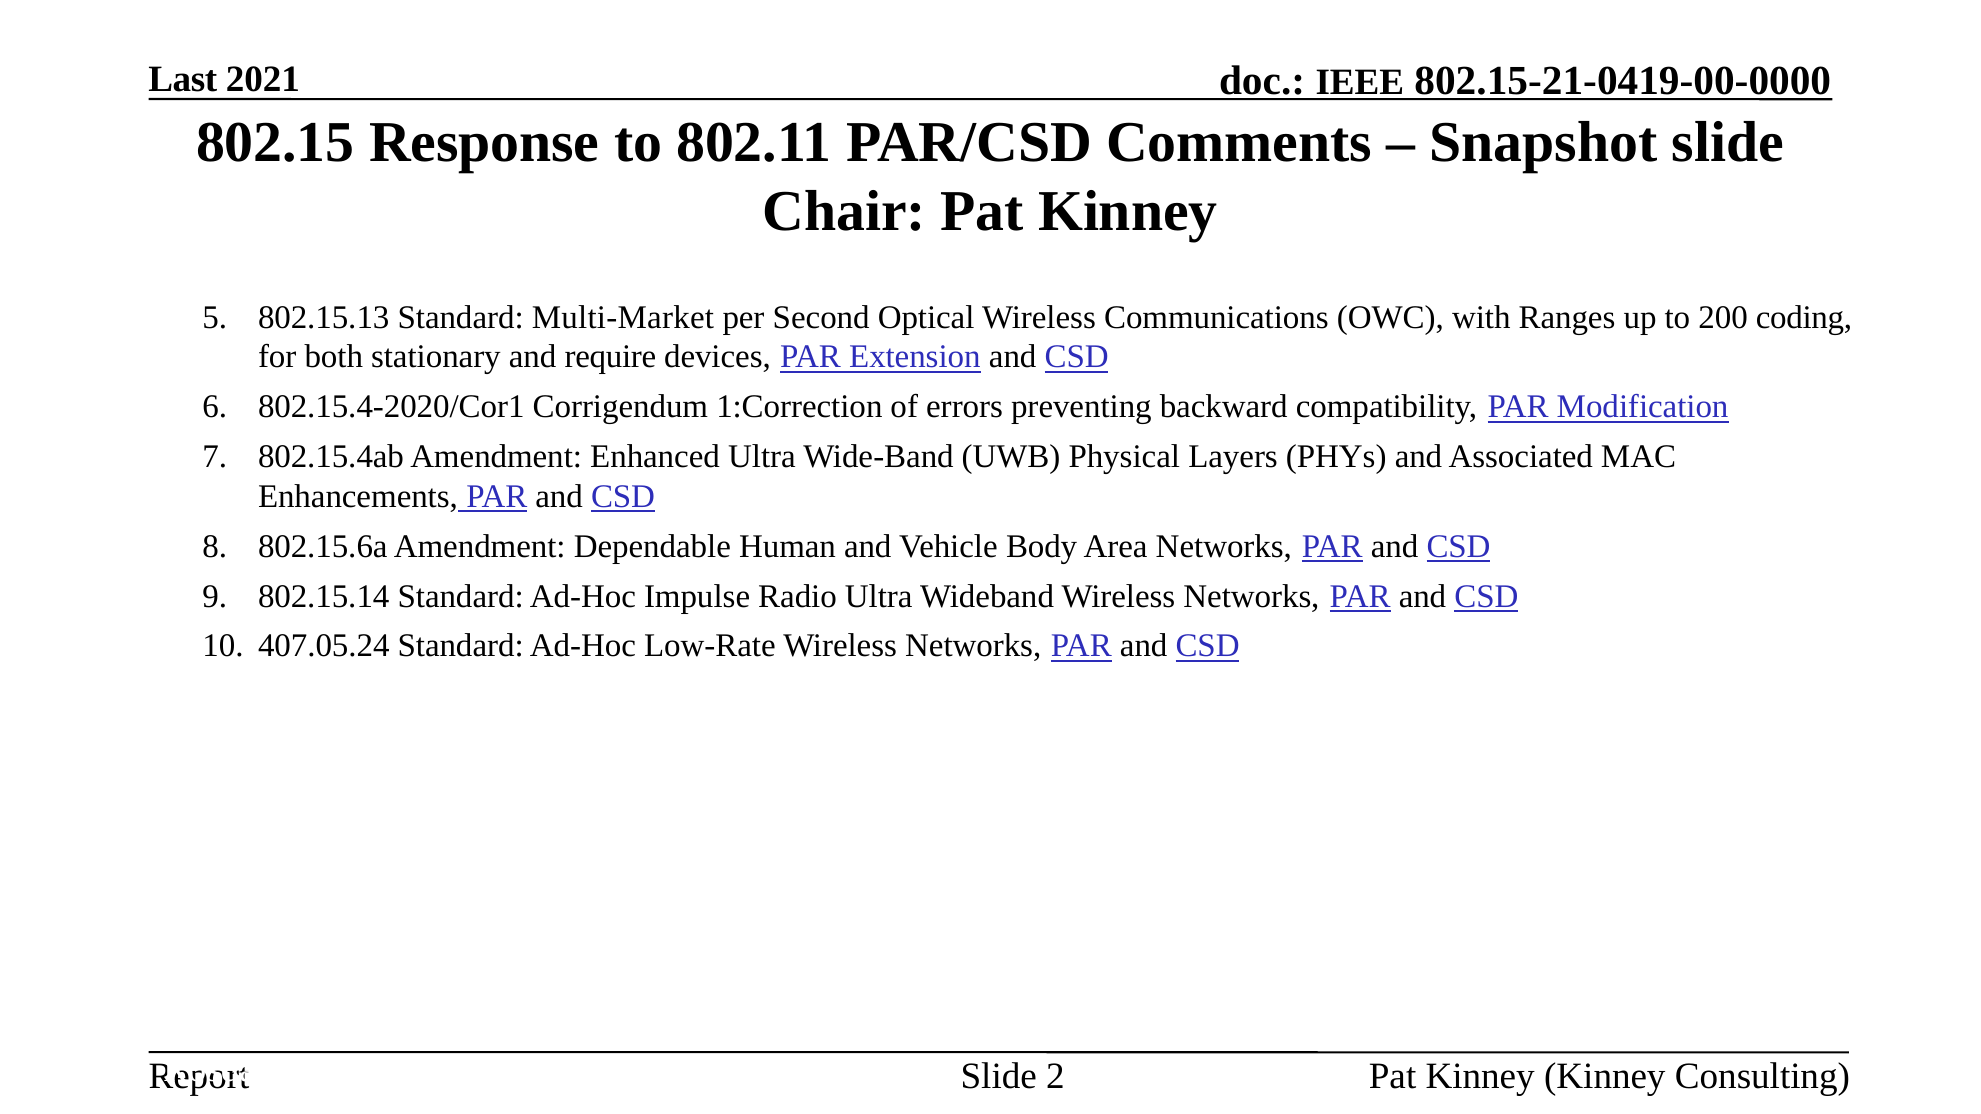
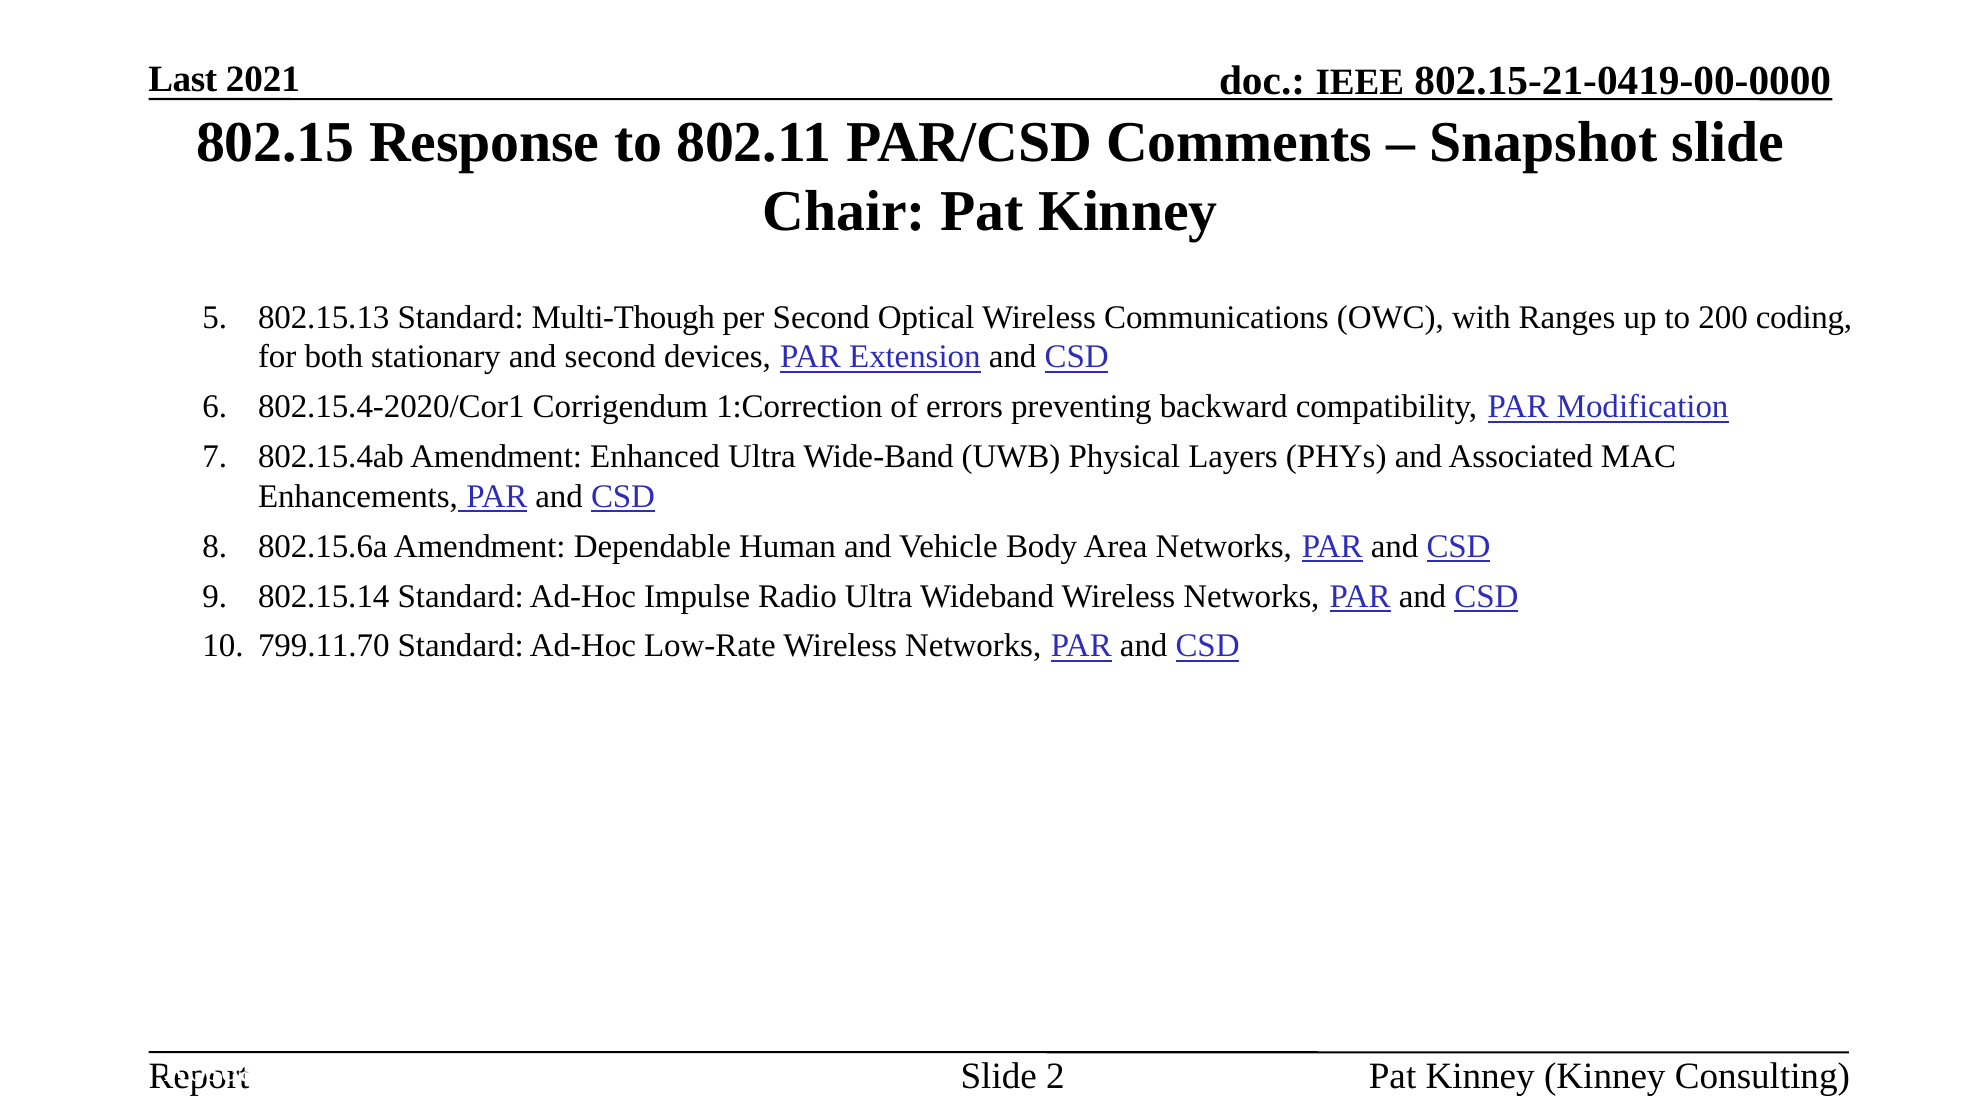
Multi-Market: Multi-Market -> Multi-Though (623, 318)
and require: require -> second (610, 357)
407.05.24: 407.05.24 -> 799.11.70 (324, 646)
